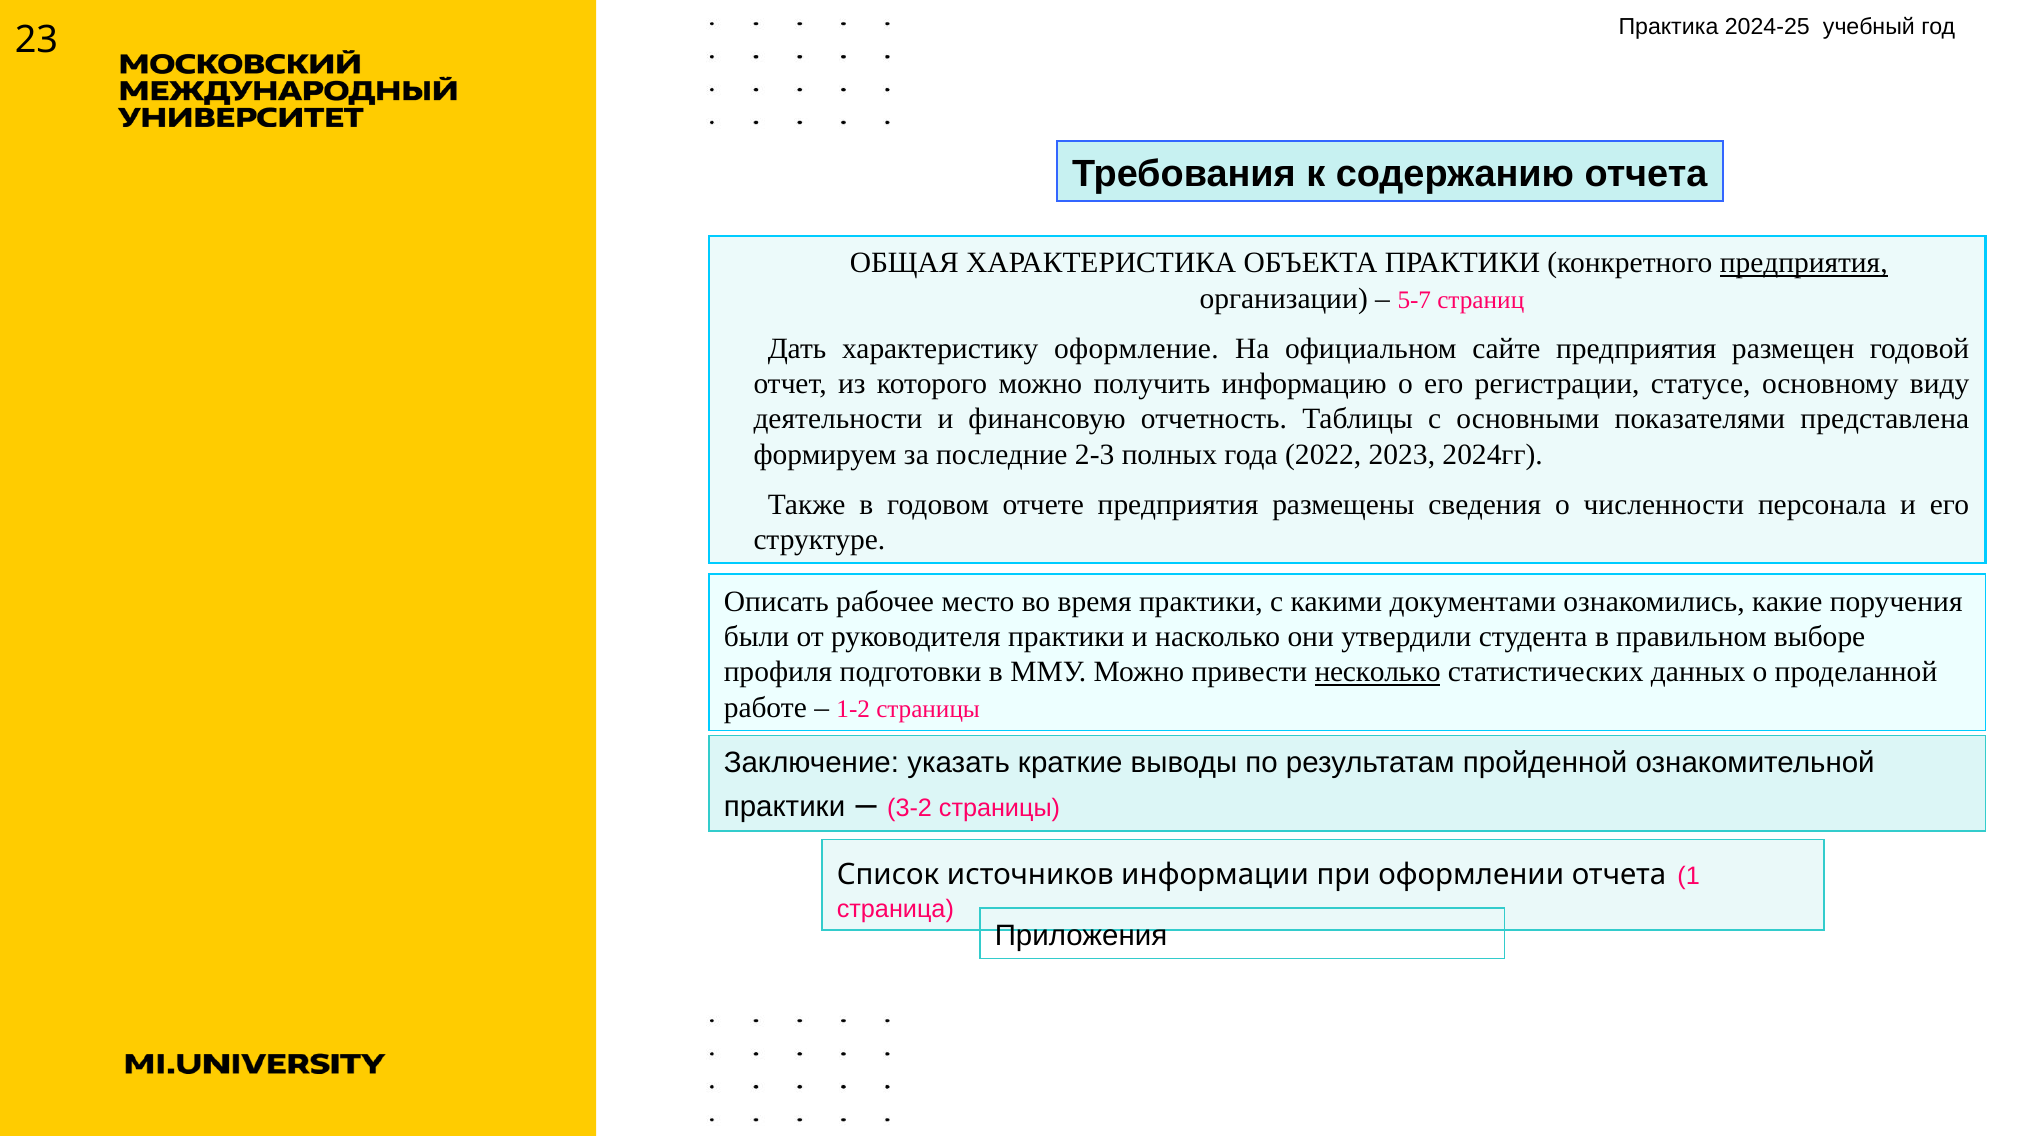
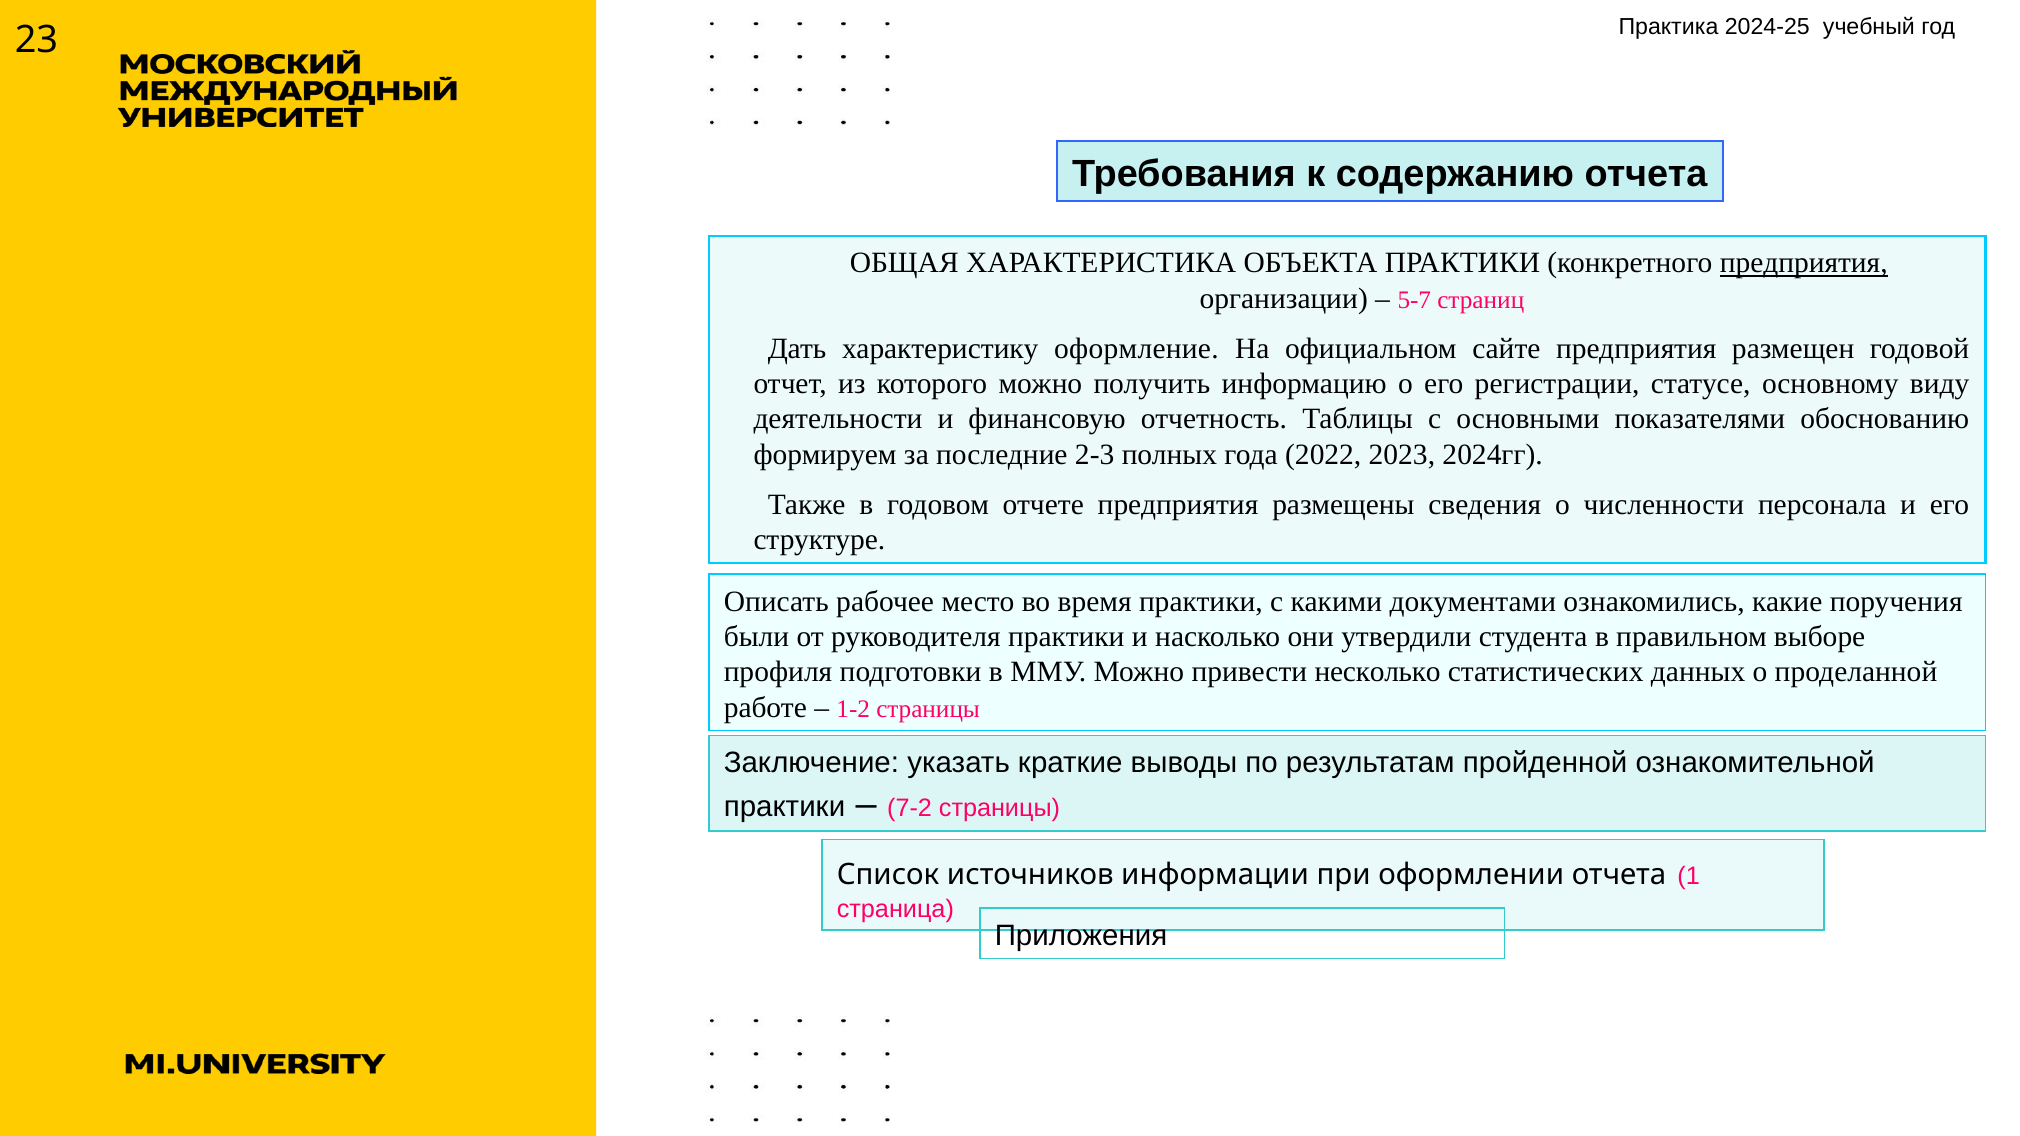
представлена: представлена -> обоснованию (1885, 419)
несколько underline: present -> none (1378, 672)
3-2: 3-2 -> 7-2 (910, 808)
